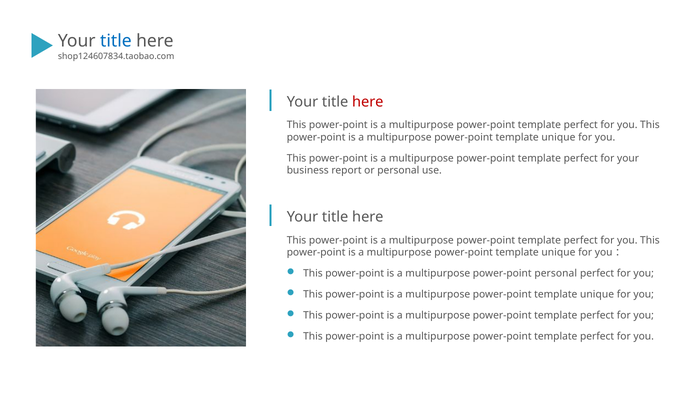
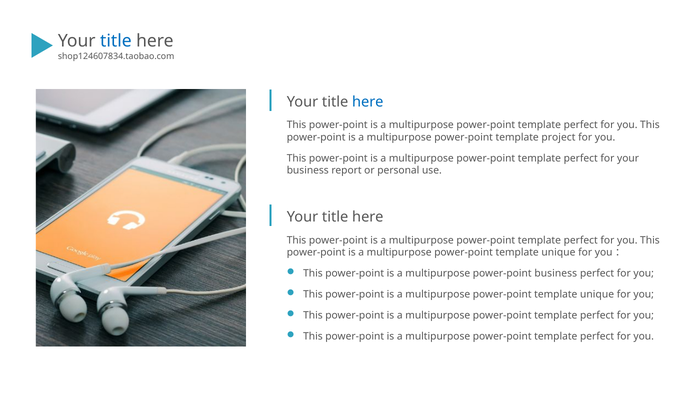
here colour: red -> blue (368, 102)
unique: unique -> project (558, 137)
power-point personal: personal -> business (556, 273)
